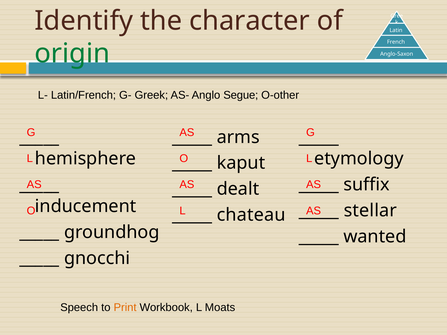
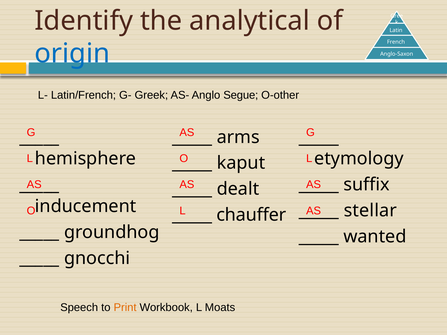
character: character -> analytical (250, 21)
origin colour: green -> blue (72, 54)
chateau: chateau -> chauffer (251, 215)
